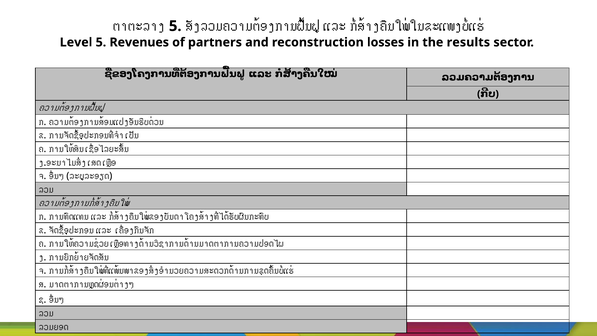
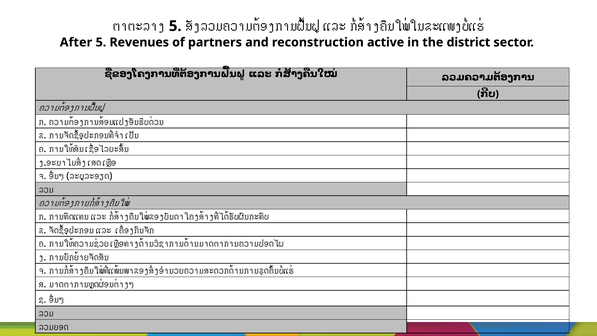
Level: Level -> After (76, 42)
losses: losses -> active (386, 42)
results: results -> district (468, 42)
